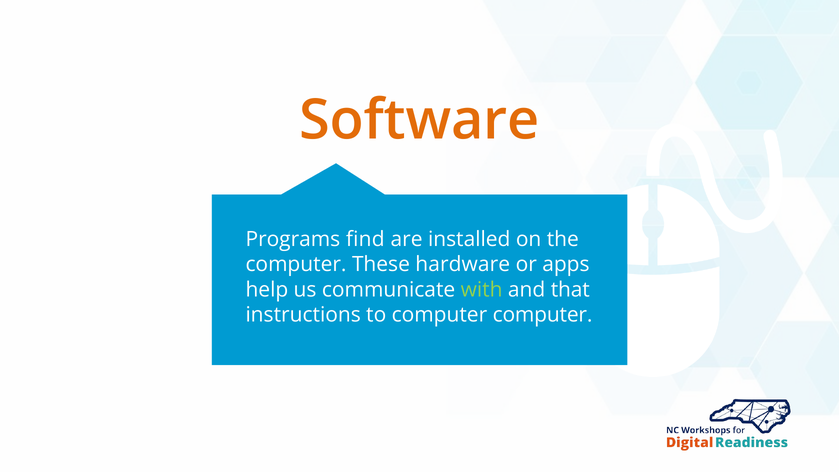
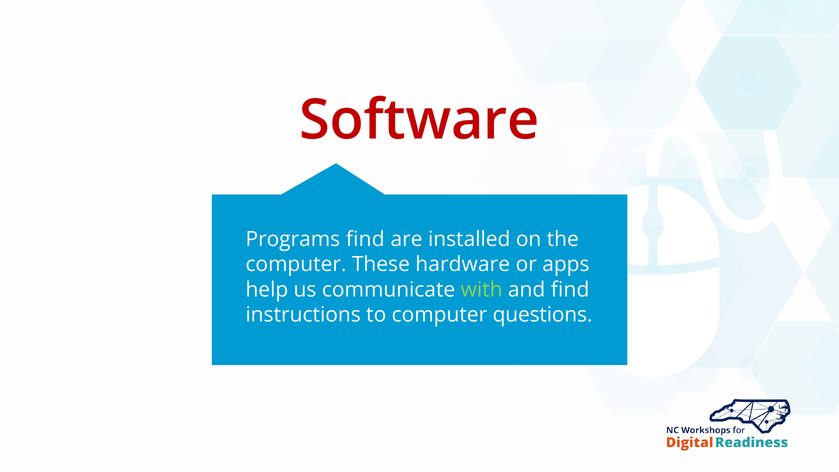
Software colour: orange -> red (419, 120)
and that: that -> find (570, 290)
computer computer: computer -> questions (543, 315)
